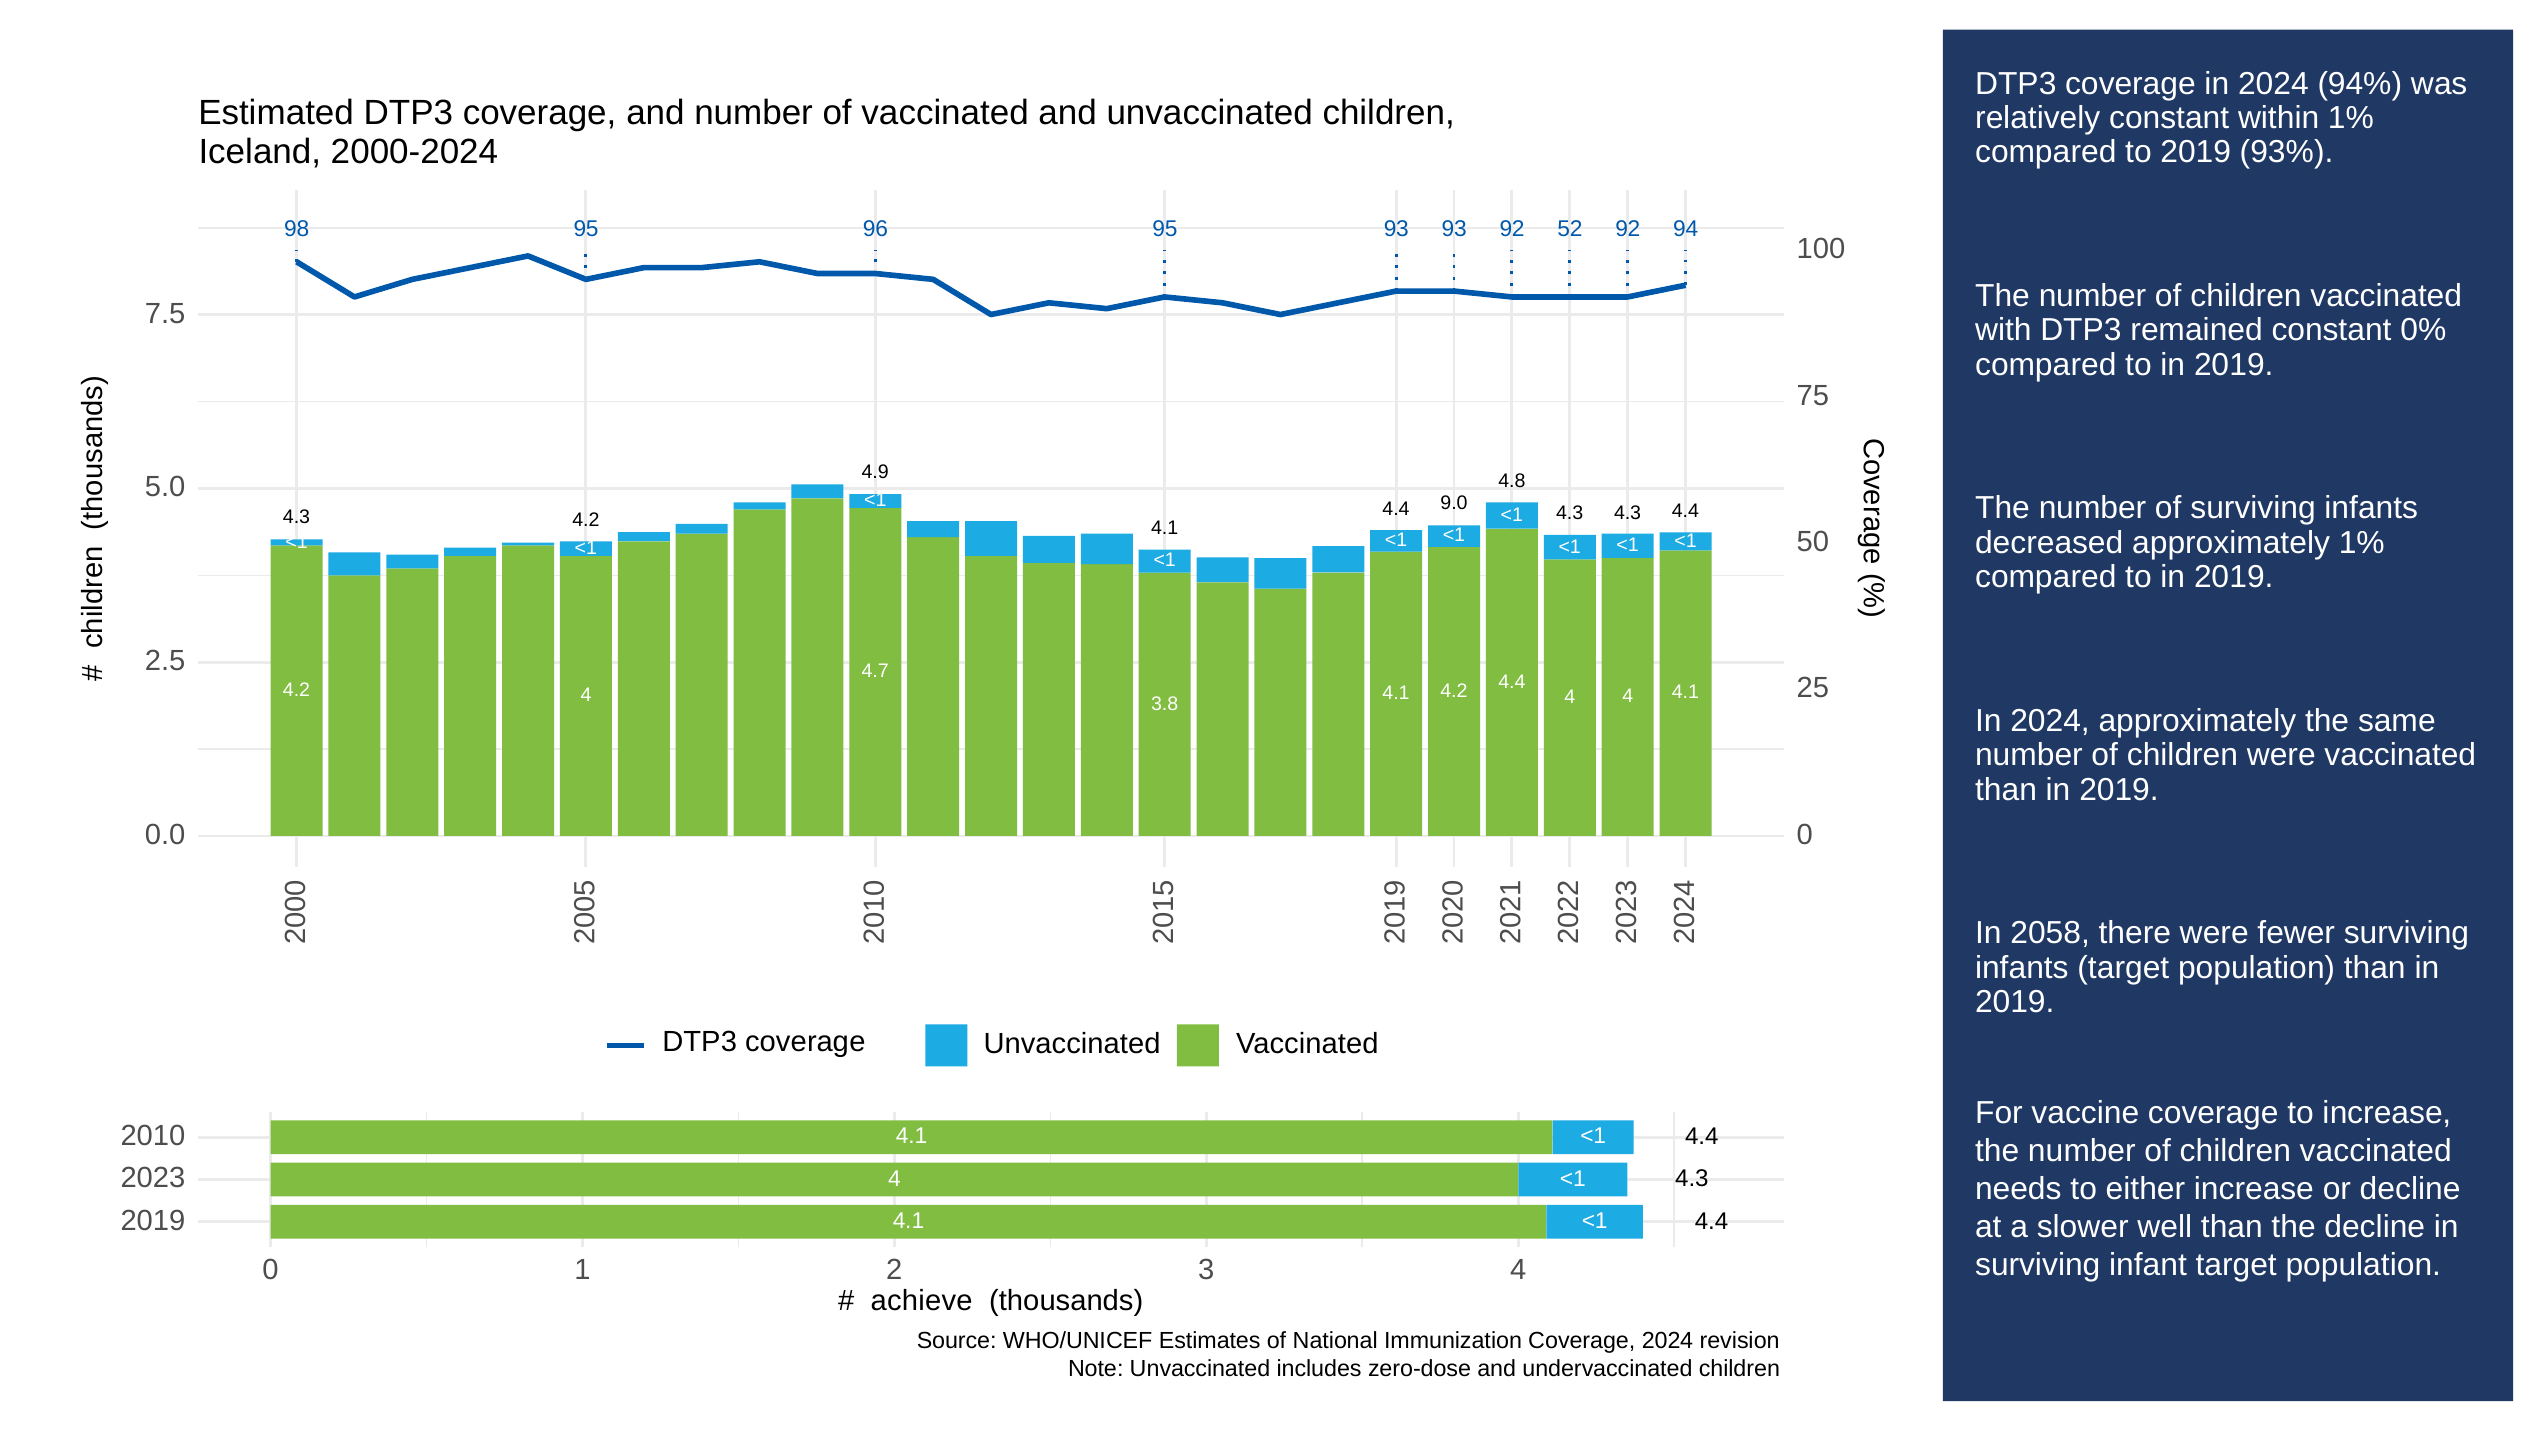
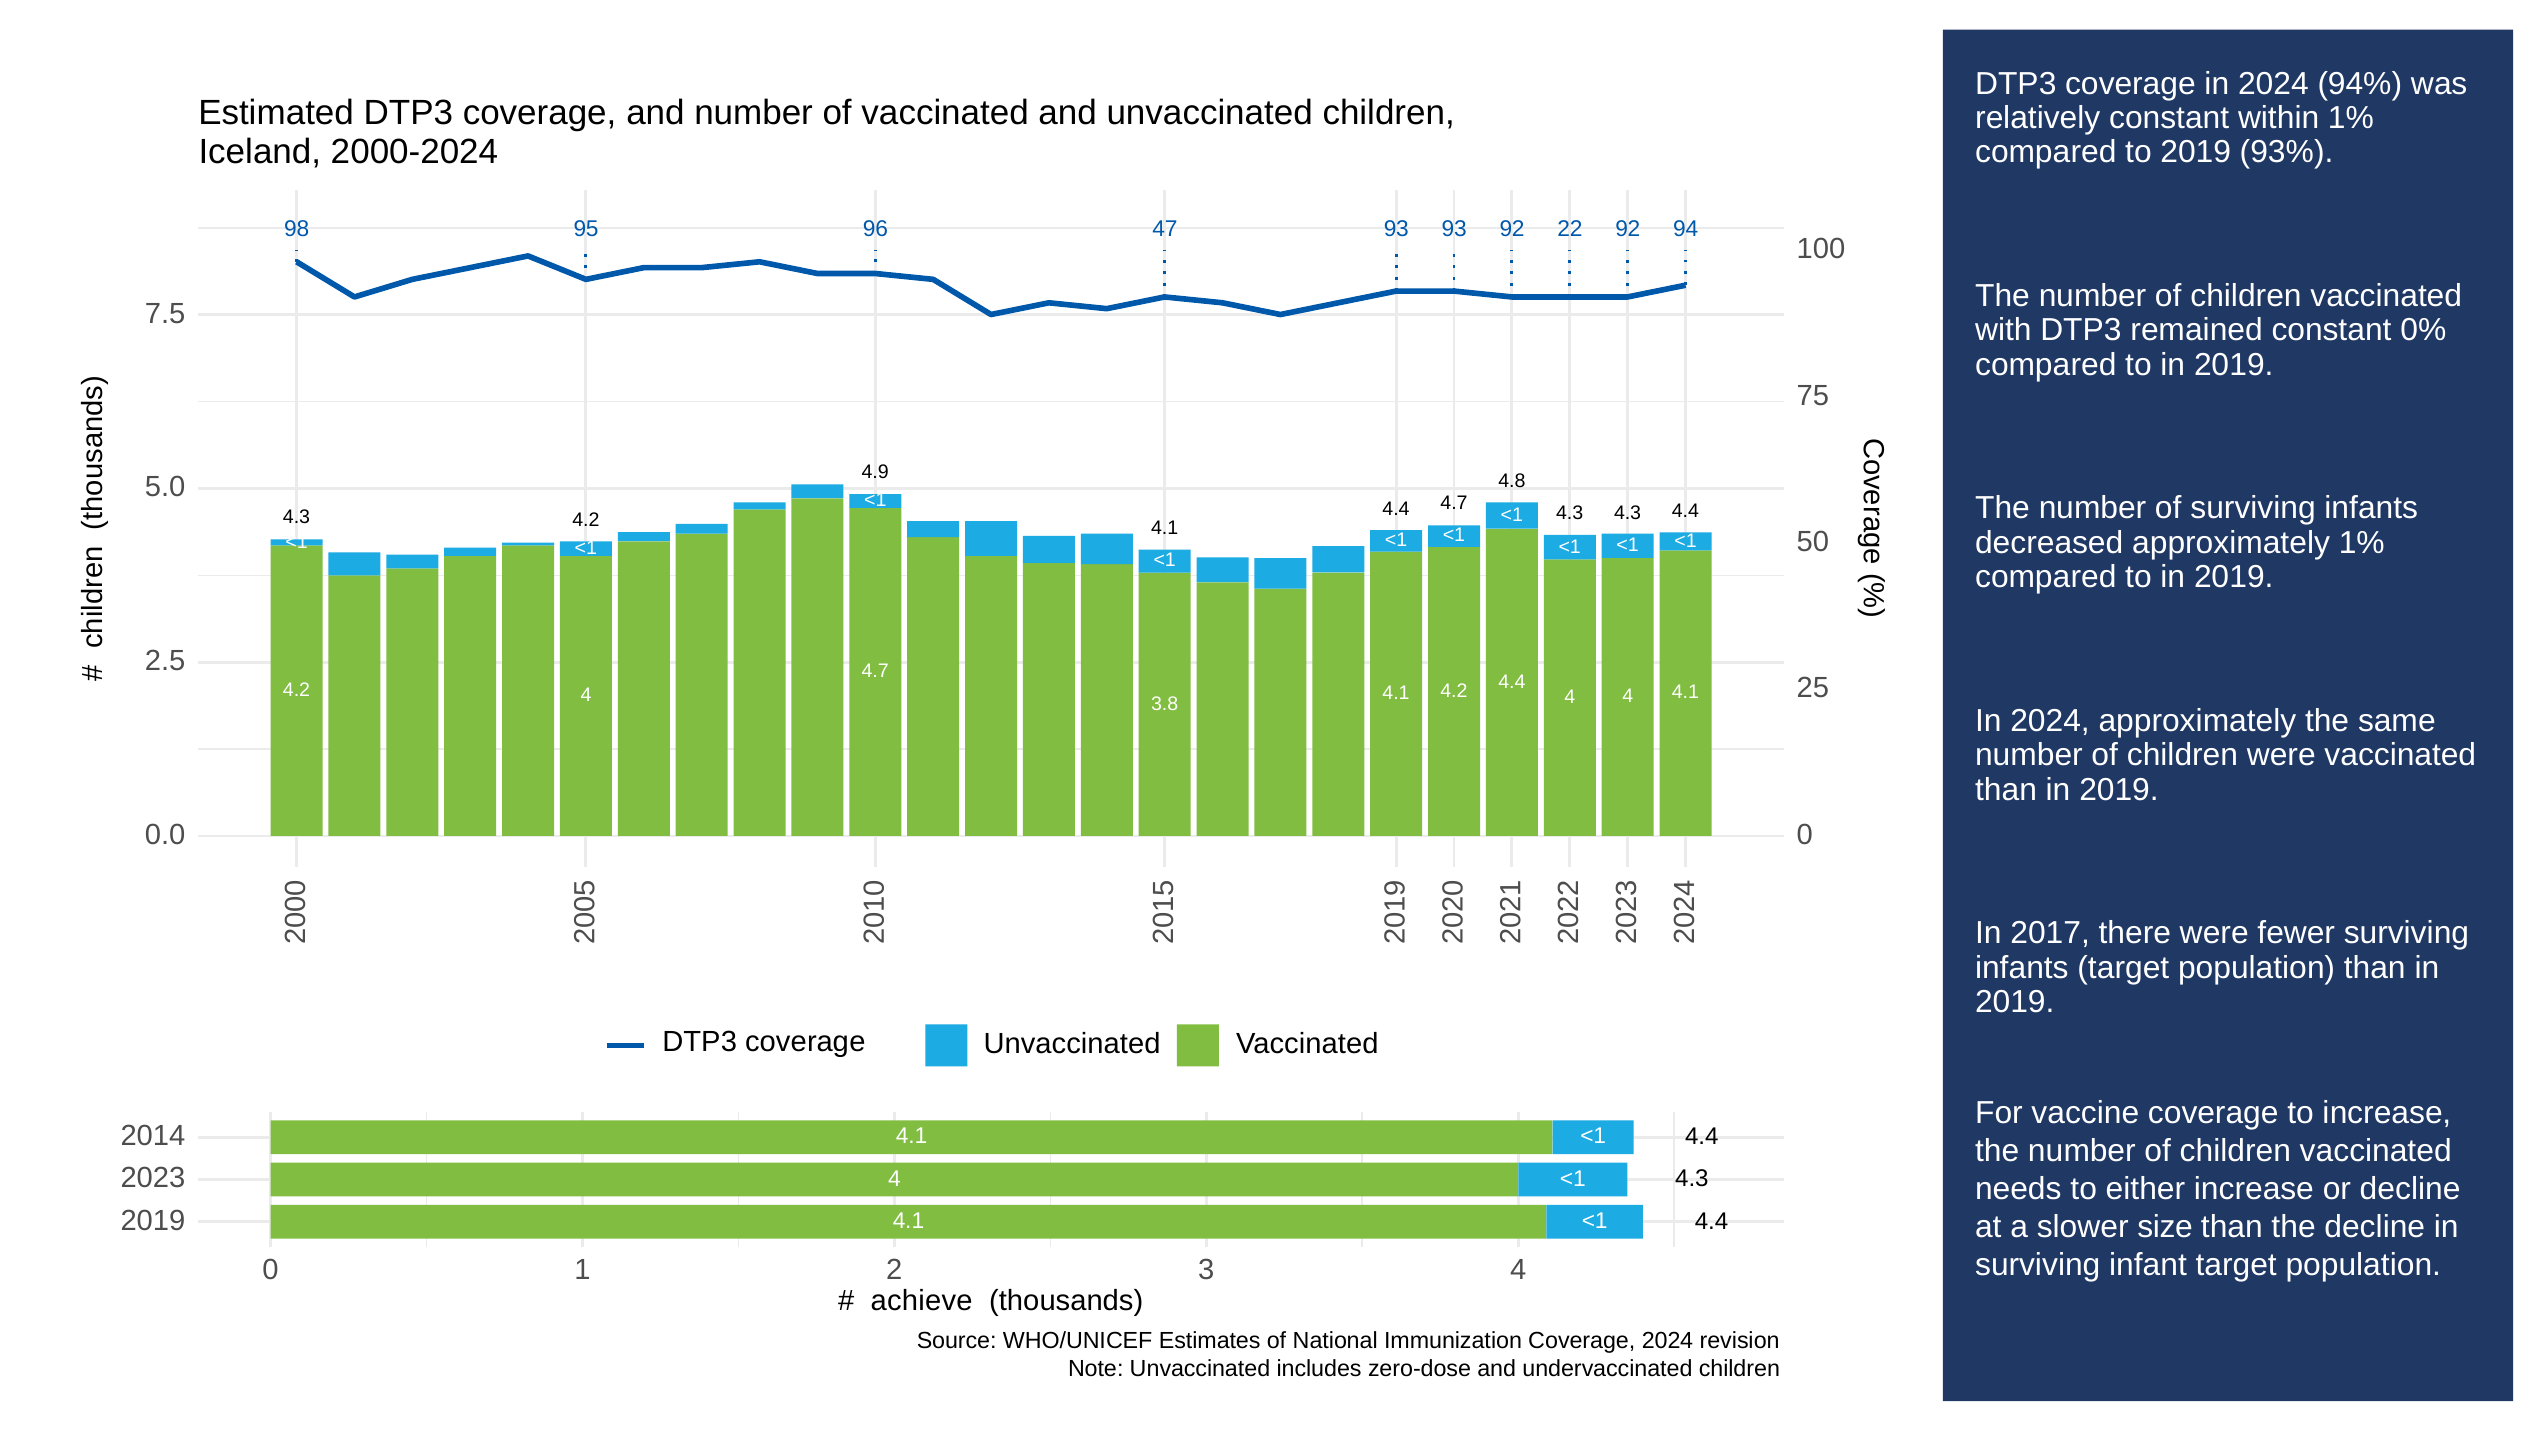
96 95: 95 -> 47 (1165, 229)
52: 52 -> 22 (1570, 229)
4.4 9.0: 9.0 -> 4.7 (1454, 504)
2058: 2058 -> 2017 (2050, 934)
2010: 2010 -> 2014 (153, 1137)
well: well -> size (2165, 1227)
